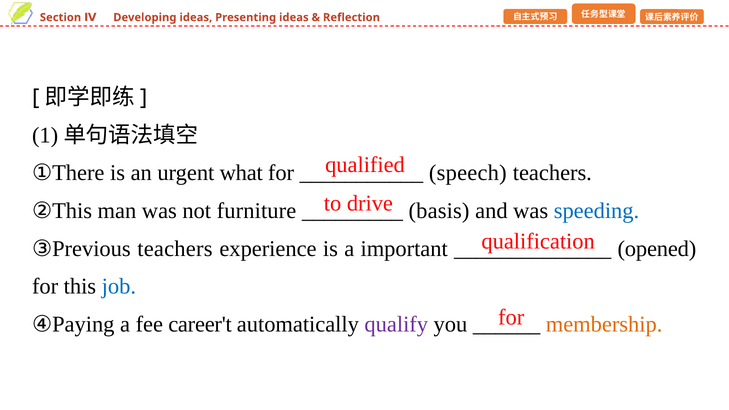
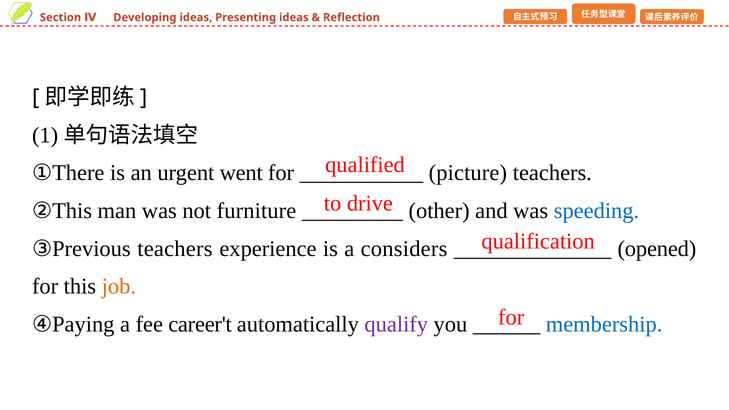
what: what -> went (241, 173)
speech: speech -> picture (468, 173)
basis: basis -> other (439, 211)
important: important -> considers (404, 249)
job colour: blue -> orange (119, 286)
membership colour: orange -> blue (604, 324)
